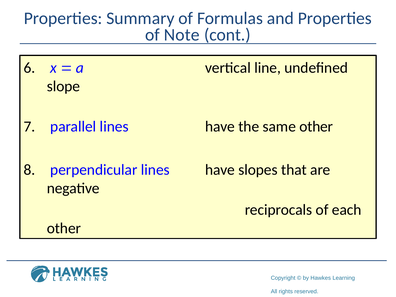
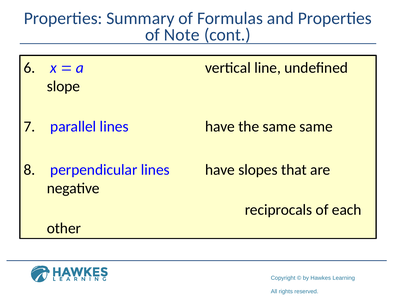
same other: other -> same (316, 127)
